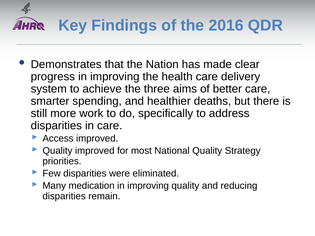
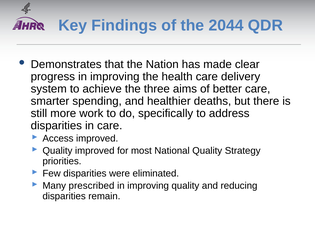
2016: 2016 -> 2044 (226, 26)
medication: medication -> prescribed (92, 186)
